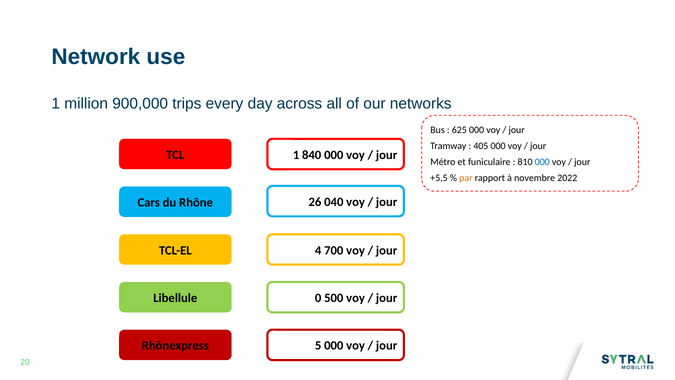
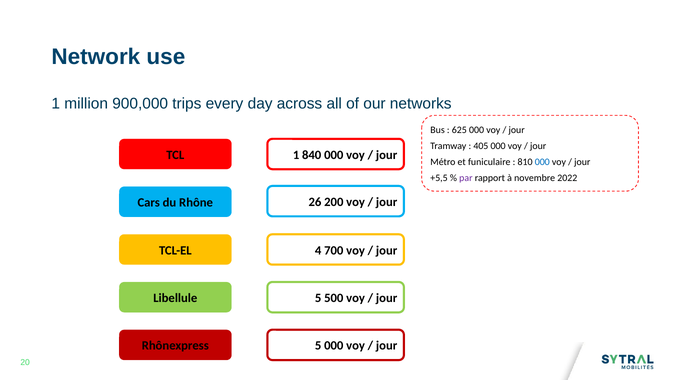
par colour: orange -> purple (466, 178)
040: 040 -> 200 (334, 202)
Libellule 0: 0 -> 5 (318, 298)
